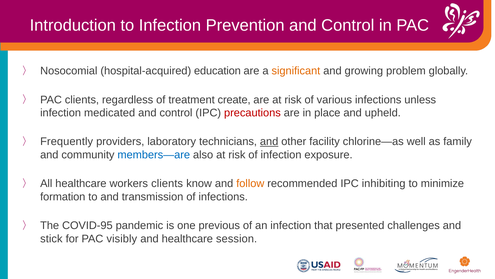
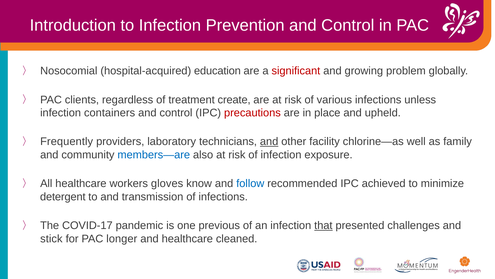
significant colour: orange -> red (296, 71)
medicated: medicated -> containers (110, 113)
workers clients: clients -> gloves (167, 183)
follow colour: orange -> blue (250, 183)
inhibiting: inhibiting -> achieved (384, 183)
formation: formation -> detergent (63, 196)
COVID-95: COVID-95 -> COVID-17 (87, 225)
that underline: none -> present (323, 225)
visibly: visibly -> longer (122, 238)
session: session -> cleaned (237, 238)
